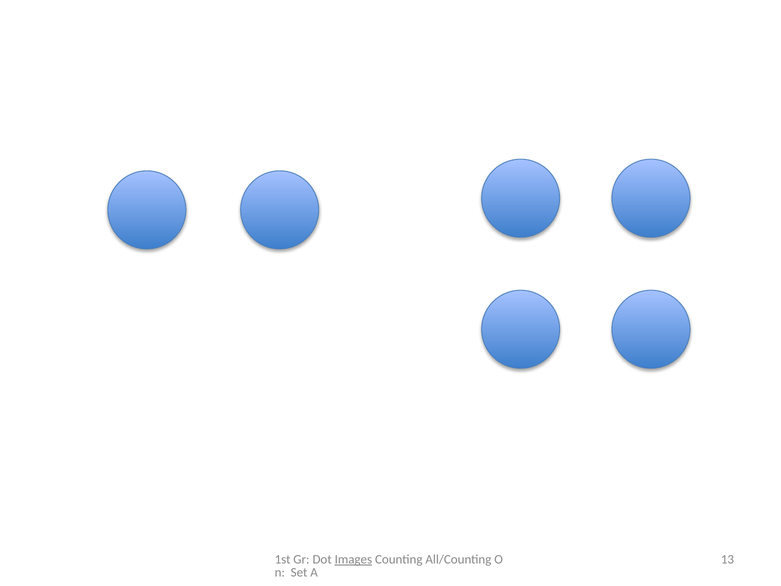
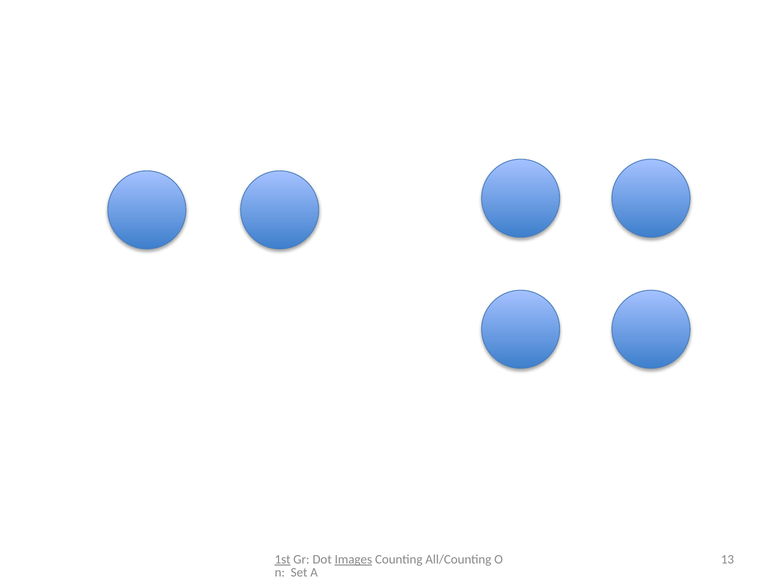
1st underline: none -> present (283, 559)
